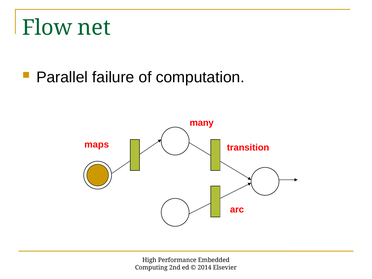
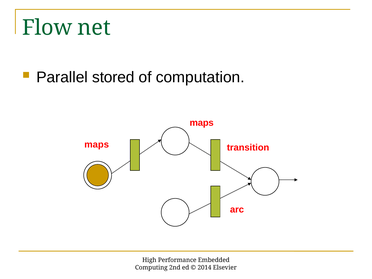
failure: failure -> stored (113, 77)
many: many -> maps (202, 123)
